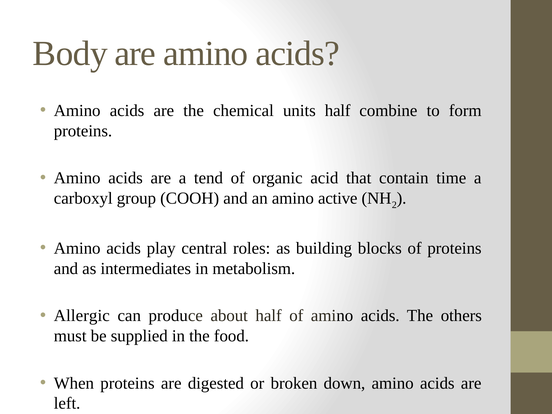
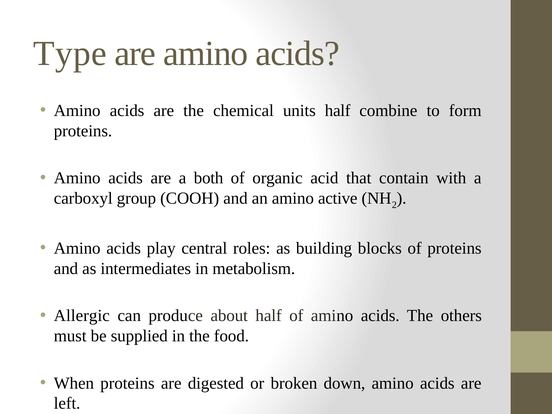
Body: Body -> Type (70, 54)
tend: tend -> both (209, 178)
time: time -> with (451, 178)
